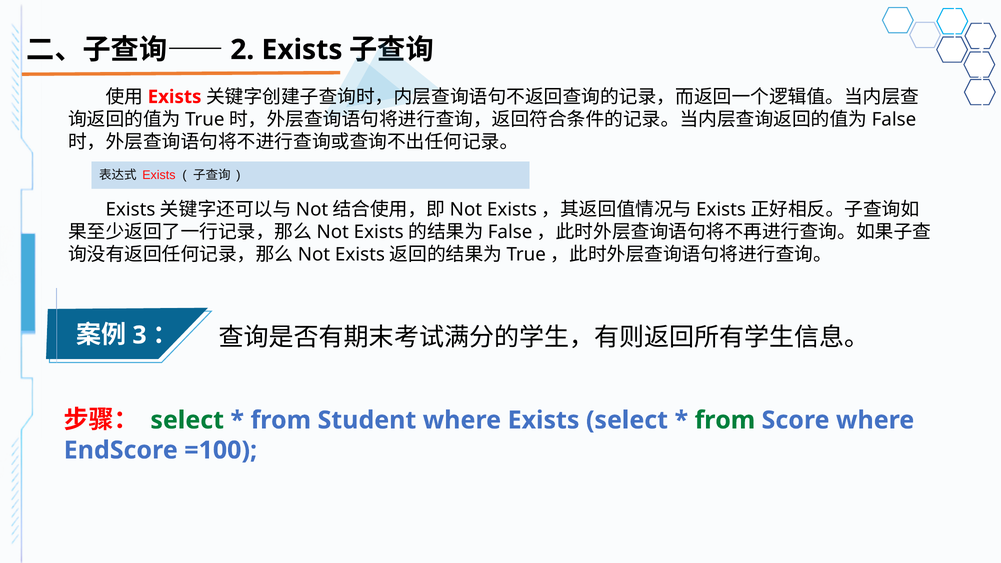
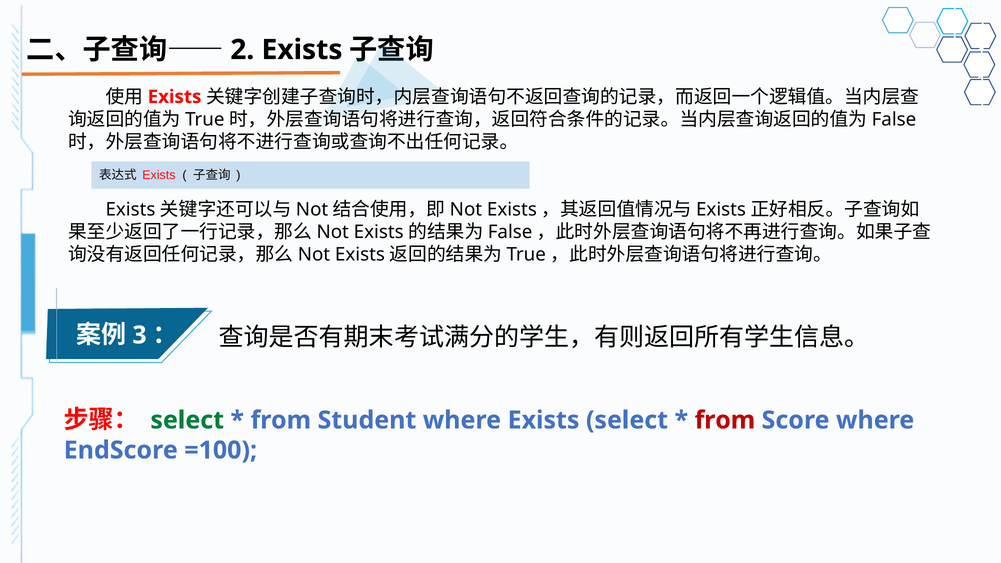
from colour: green -> red (725, 420)
